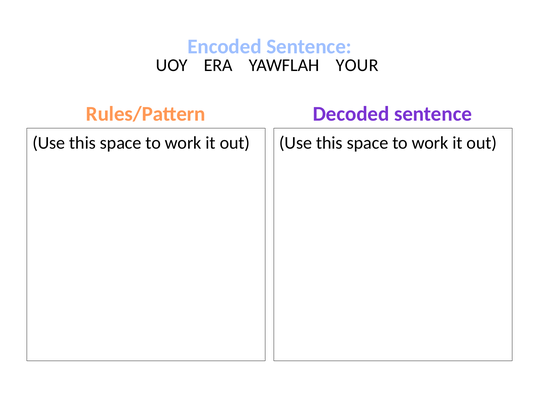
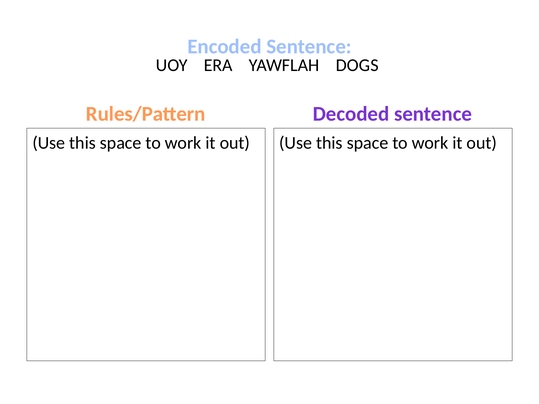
YOUR: YOUR -> DOGS (357, 65)
